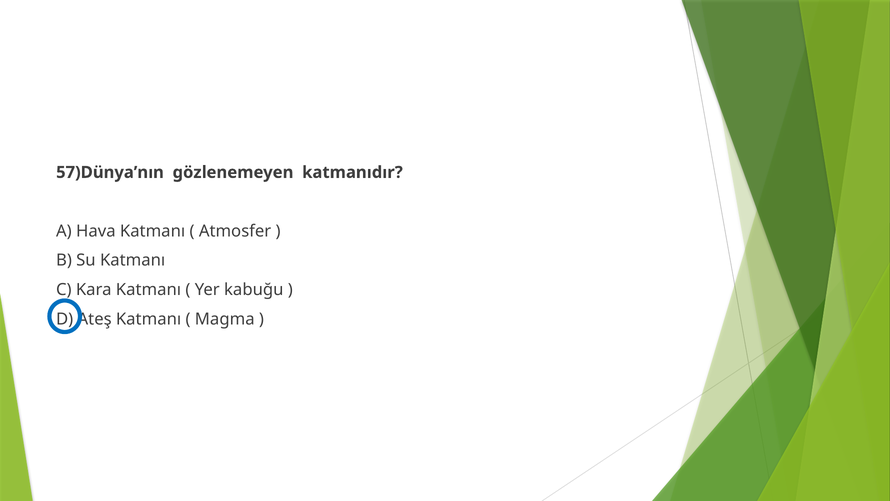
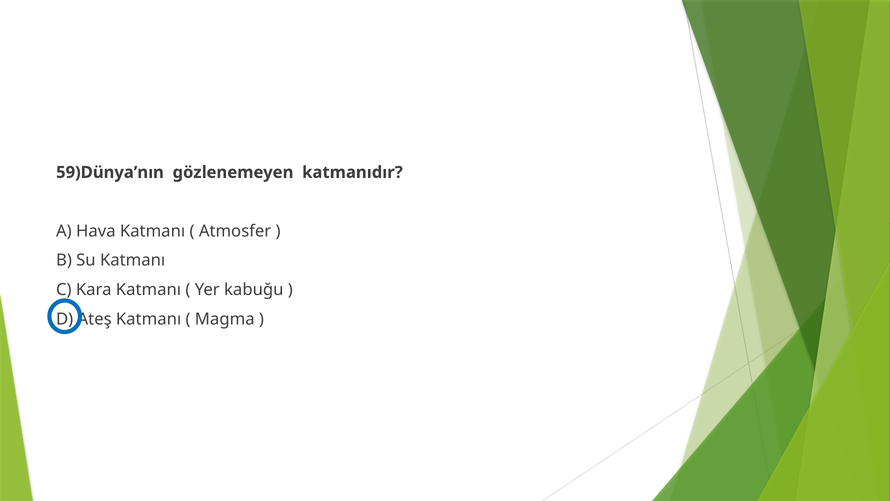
57)Dünya’nın: 57)Dünya’nın -> 59)Dünya’nın (110, 172)
